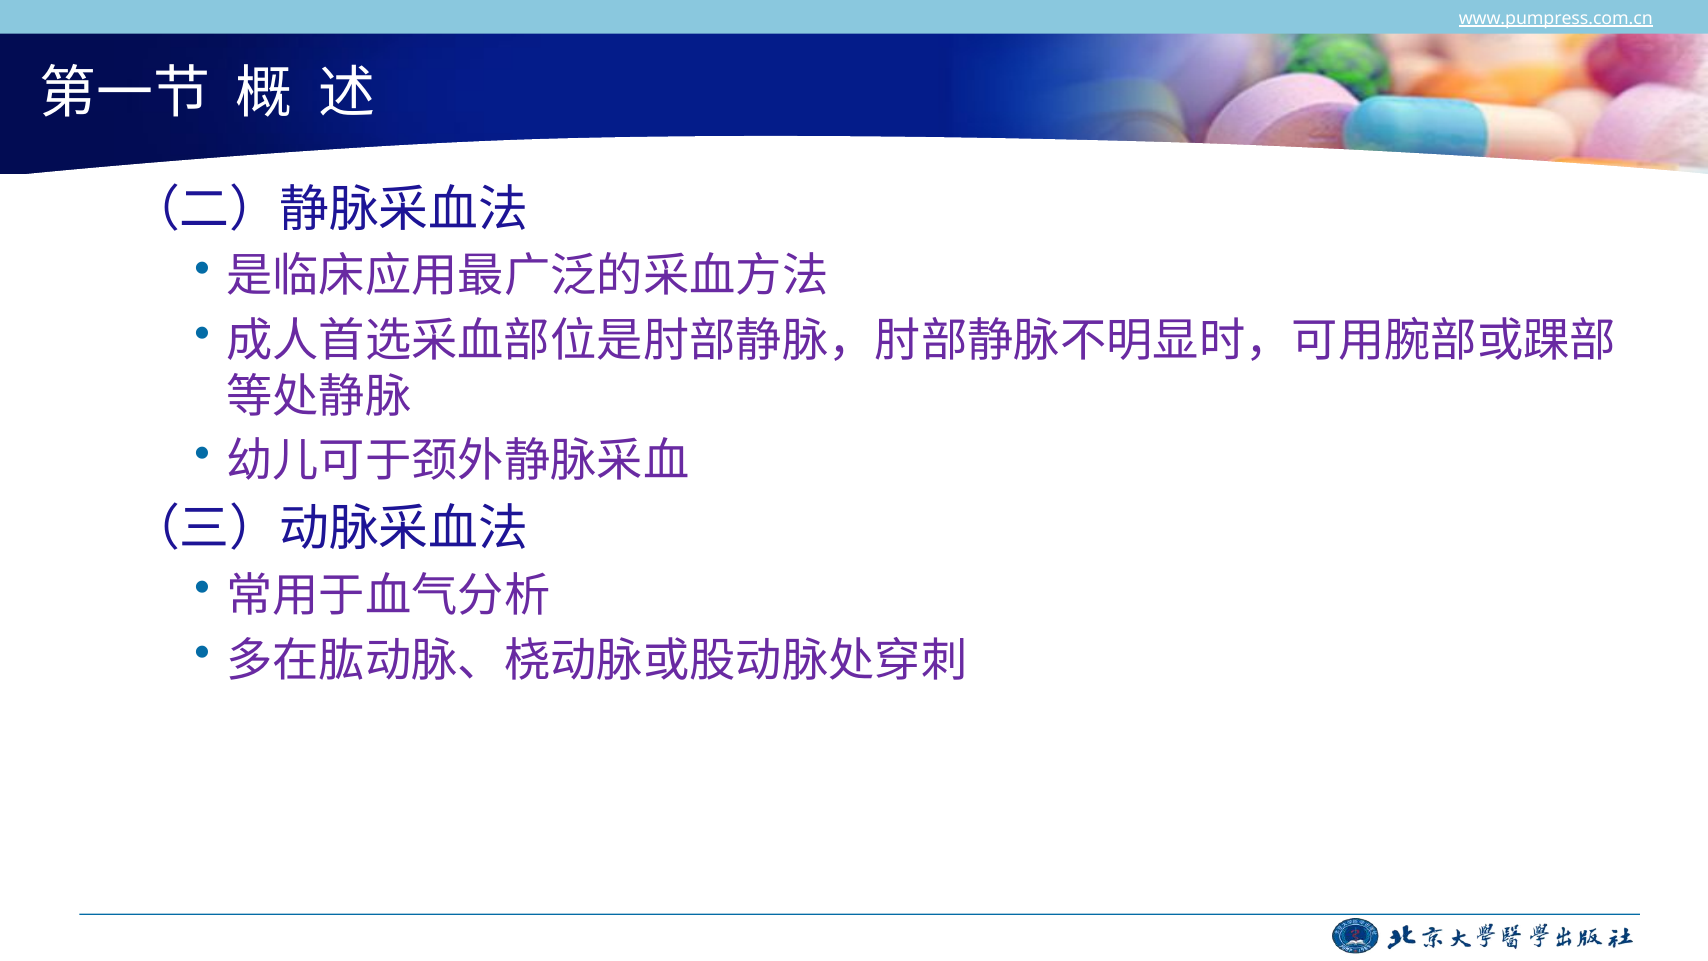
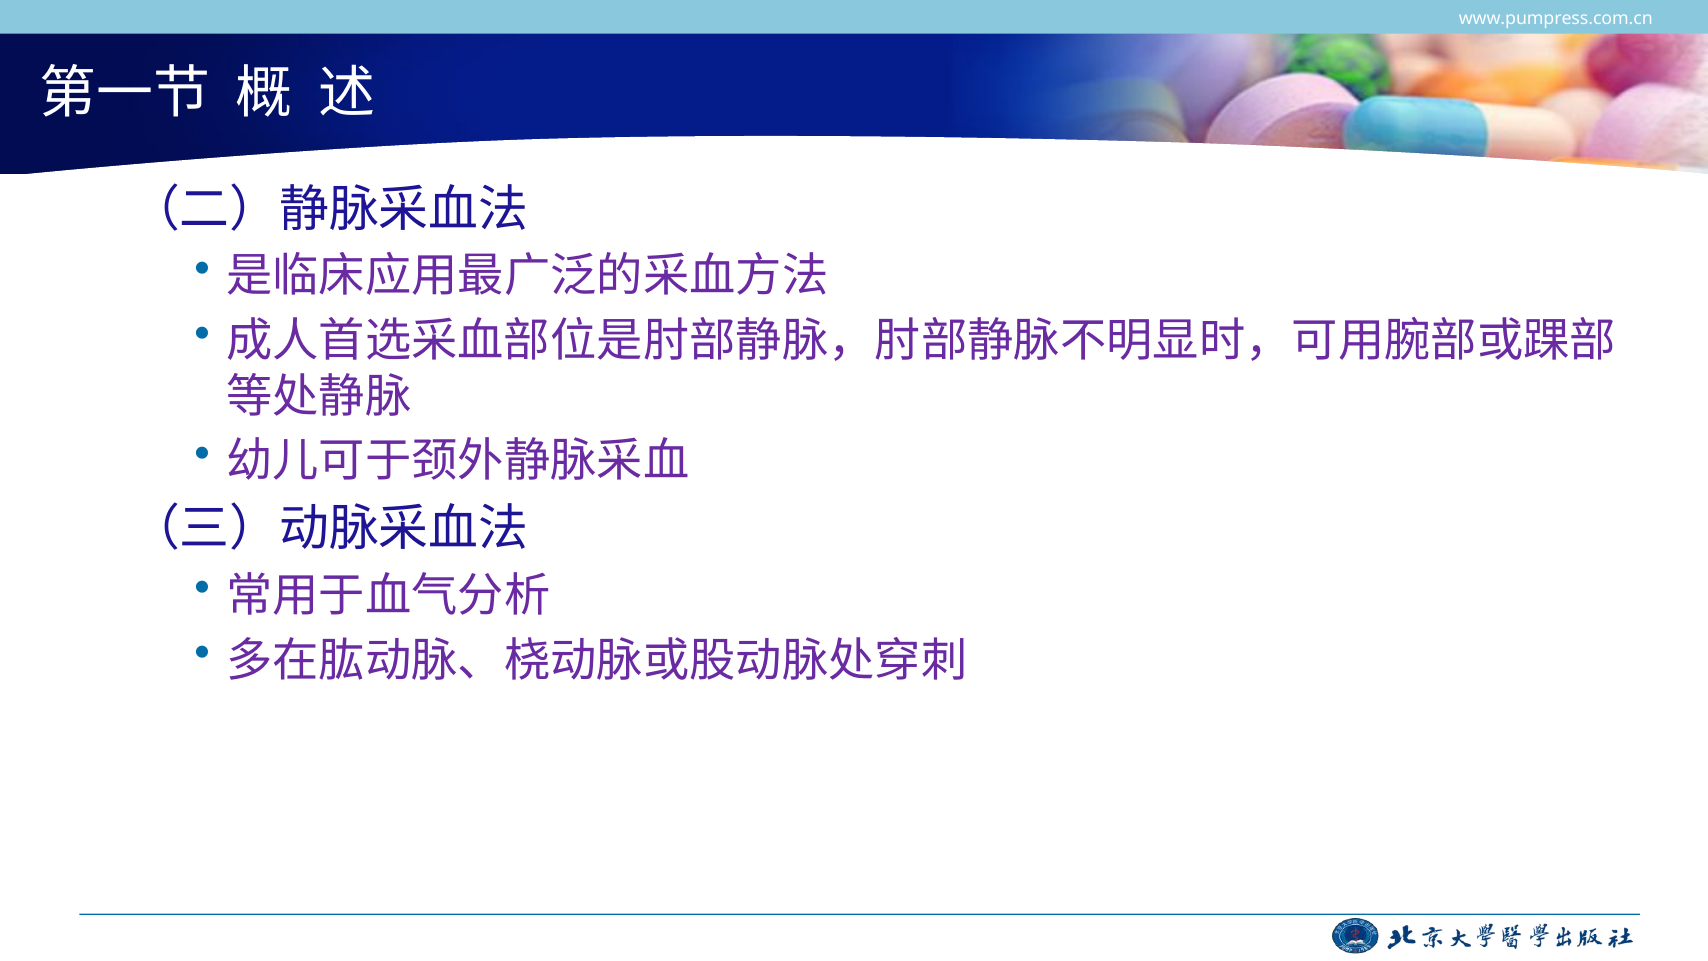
www.pumpress.com.cn underline: present -> none (1556, 18)
